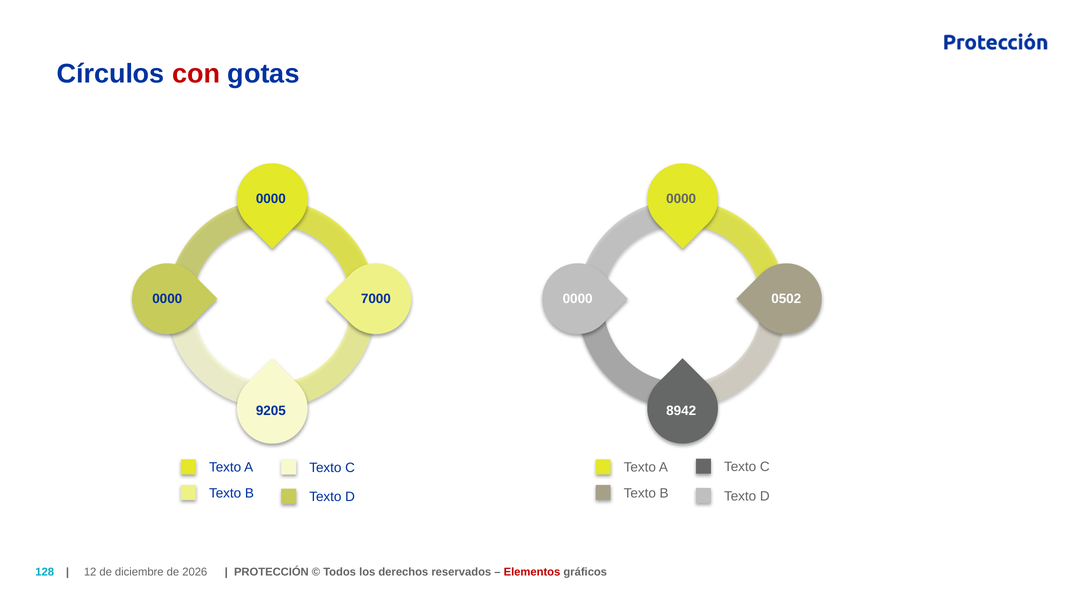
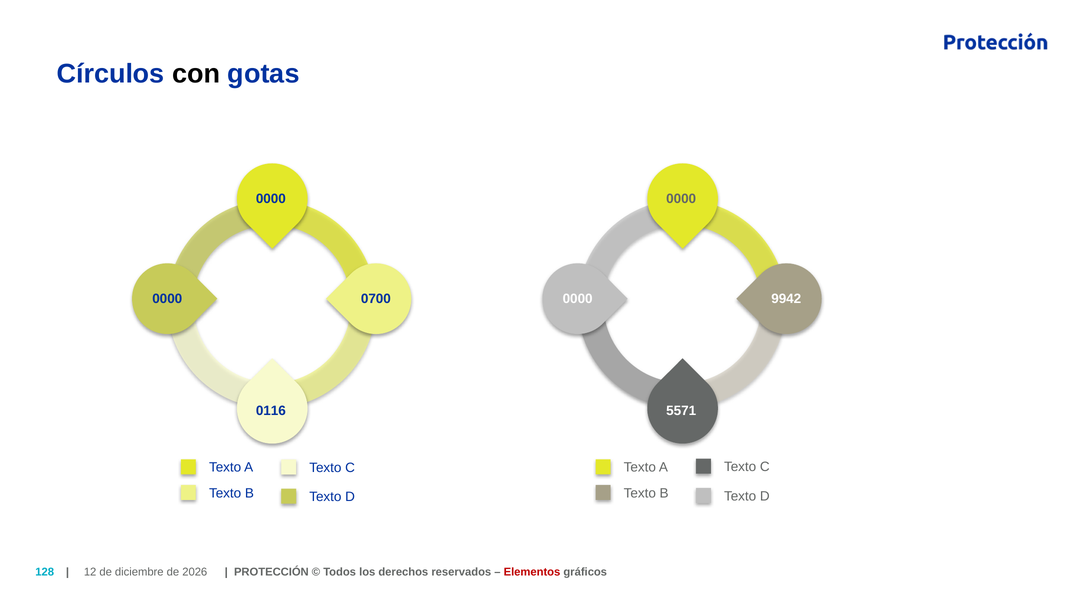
con colour: red -> black (196, 74)
7000: 7000 -> 0700 (376, 299)
0502: 0502 -> 9942 (786, 299)
9205: 9205 -> 0116 (271, 411)
8942: 8942 -> 5571 (681, 411)
